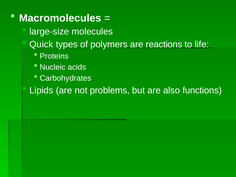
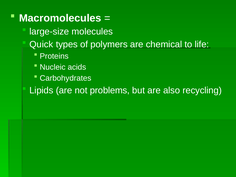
reactions: reactions -> chemical (164, 44)
functions: functions -> recycling (202, 90)
